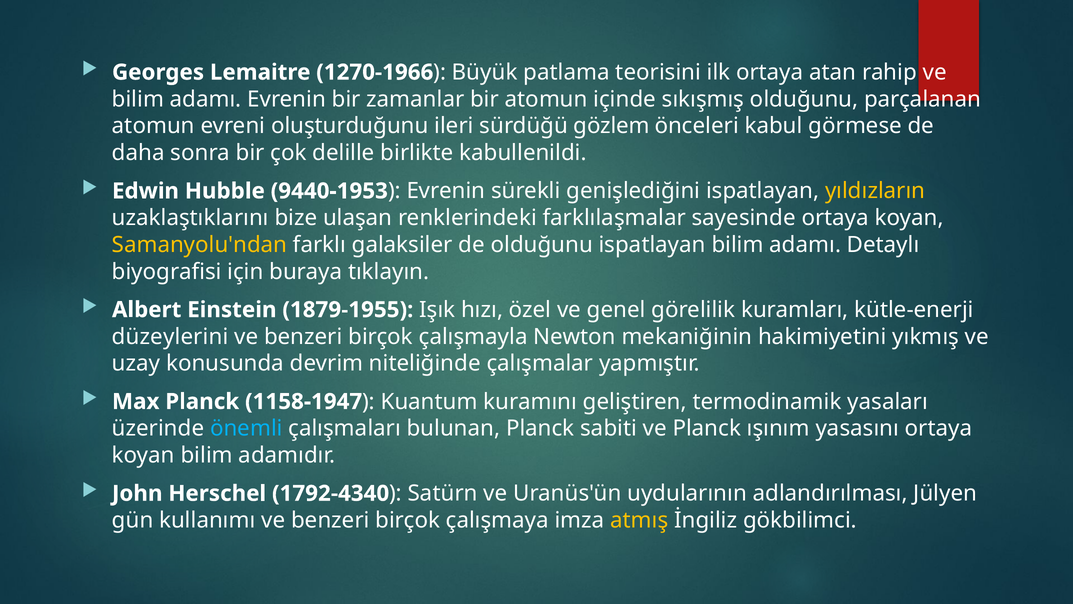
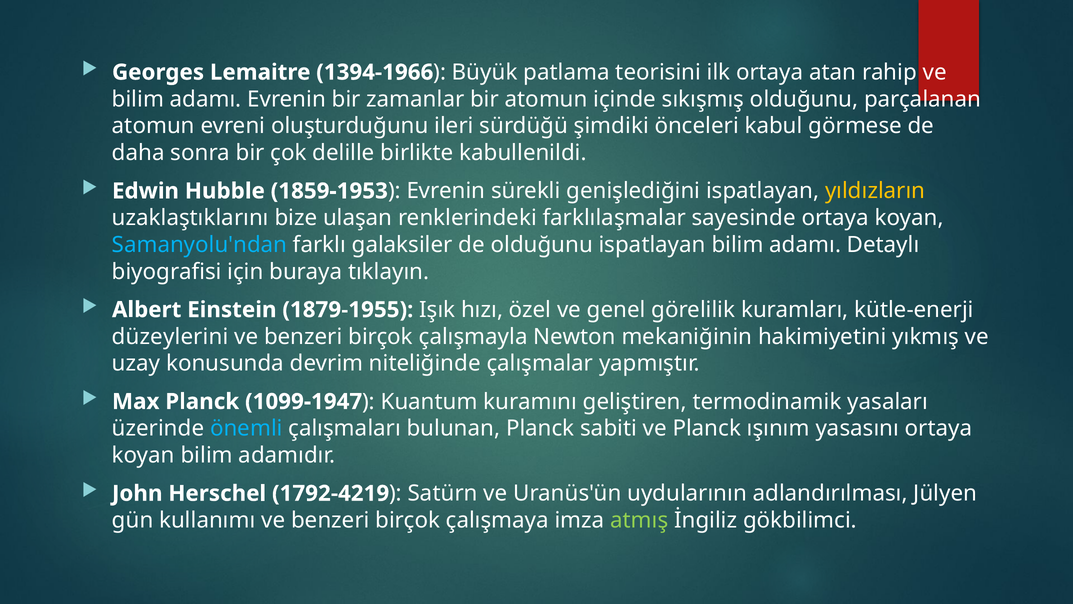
1270-1966: 1270-1966 -> 1394-1966 (375, 72)
gözlem: gözlem -> şimdiki (611, 126)
9440-1953: 9440-1953 -> 1859-1953 (329, 191)
Samanyolu'ndan colour: yellow -> light blue (200, 245)
1158-1947: 1158-1947 -> 1099-1947 (304, 401)
1792-4340: 1792-4340 -> 1792-4219 (331, 493)
atmış colour: yellow -> light green (639, 520)
